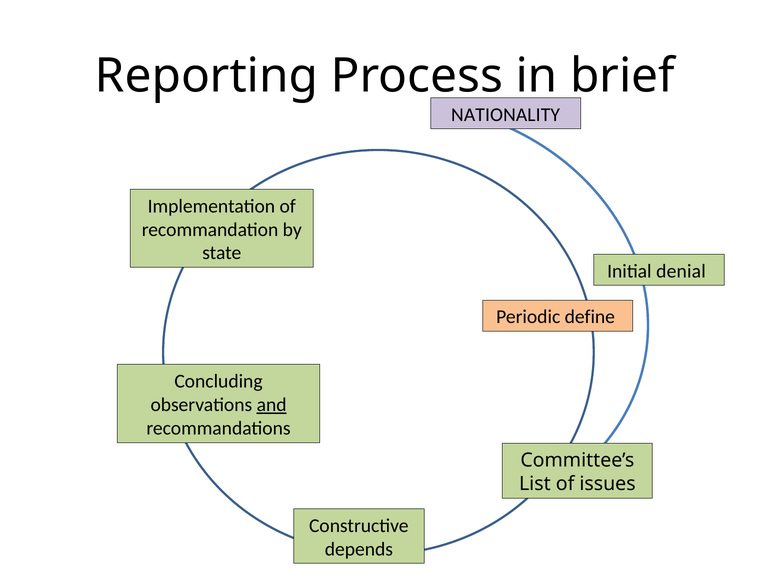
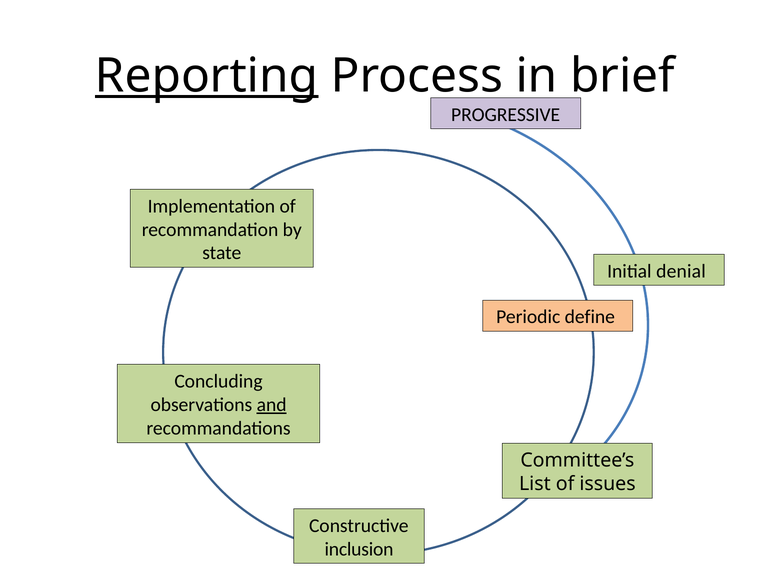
Reporting underline: none -> present (207, 76)
NATIONALITY: NATIONALITY -> PROGRESSIVE (506, 115)
depends: depends -> inclusion (359, 549)
